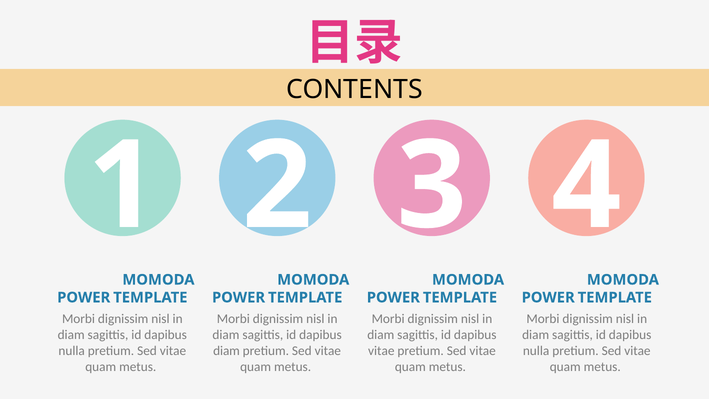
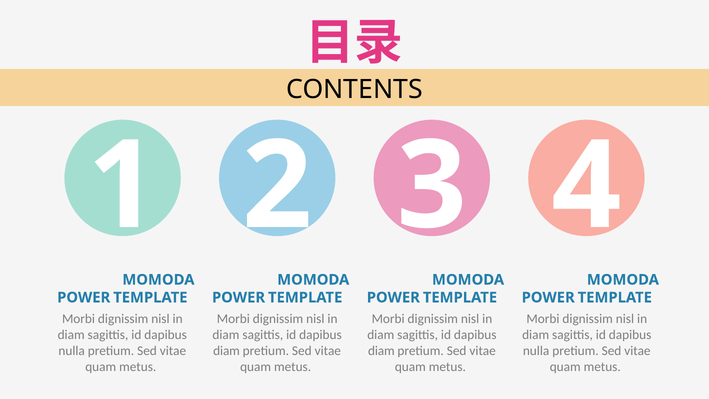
vitae: vitae -> diam (381, 351)
